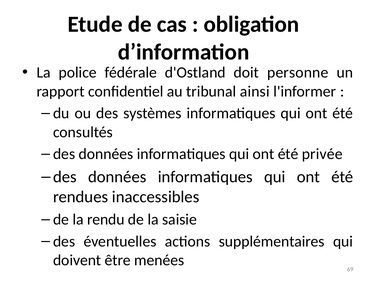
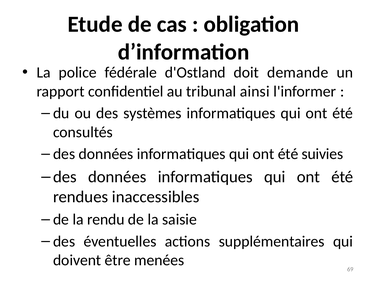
personne: personne -> demande (298, 73)
privée: privée -> suivies (322, 154)
